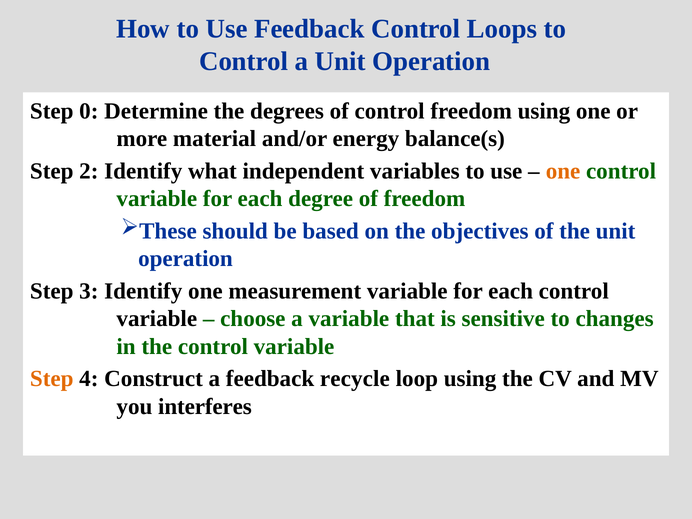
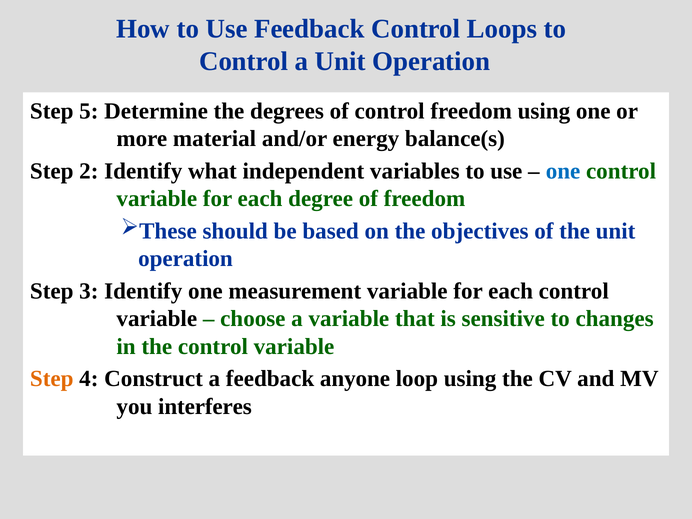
0: 0 -> 5 (89, 111)
one colour: orange -> blue (563, 171)
recycle: recycle -> anyone (355, 379)
